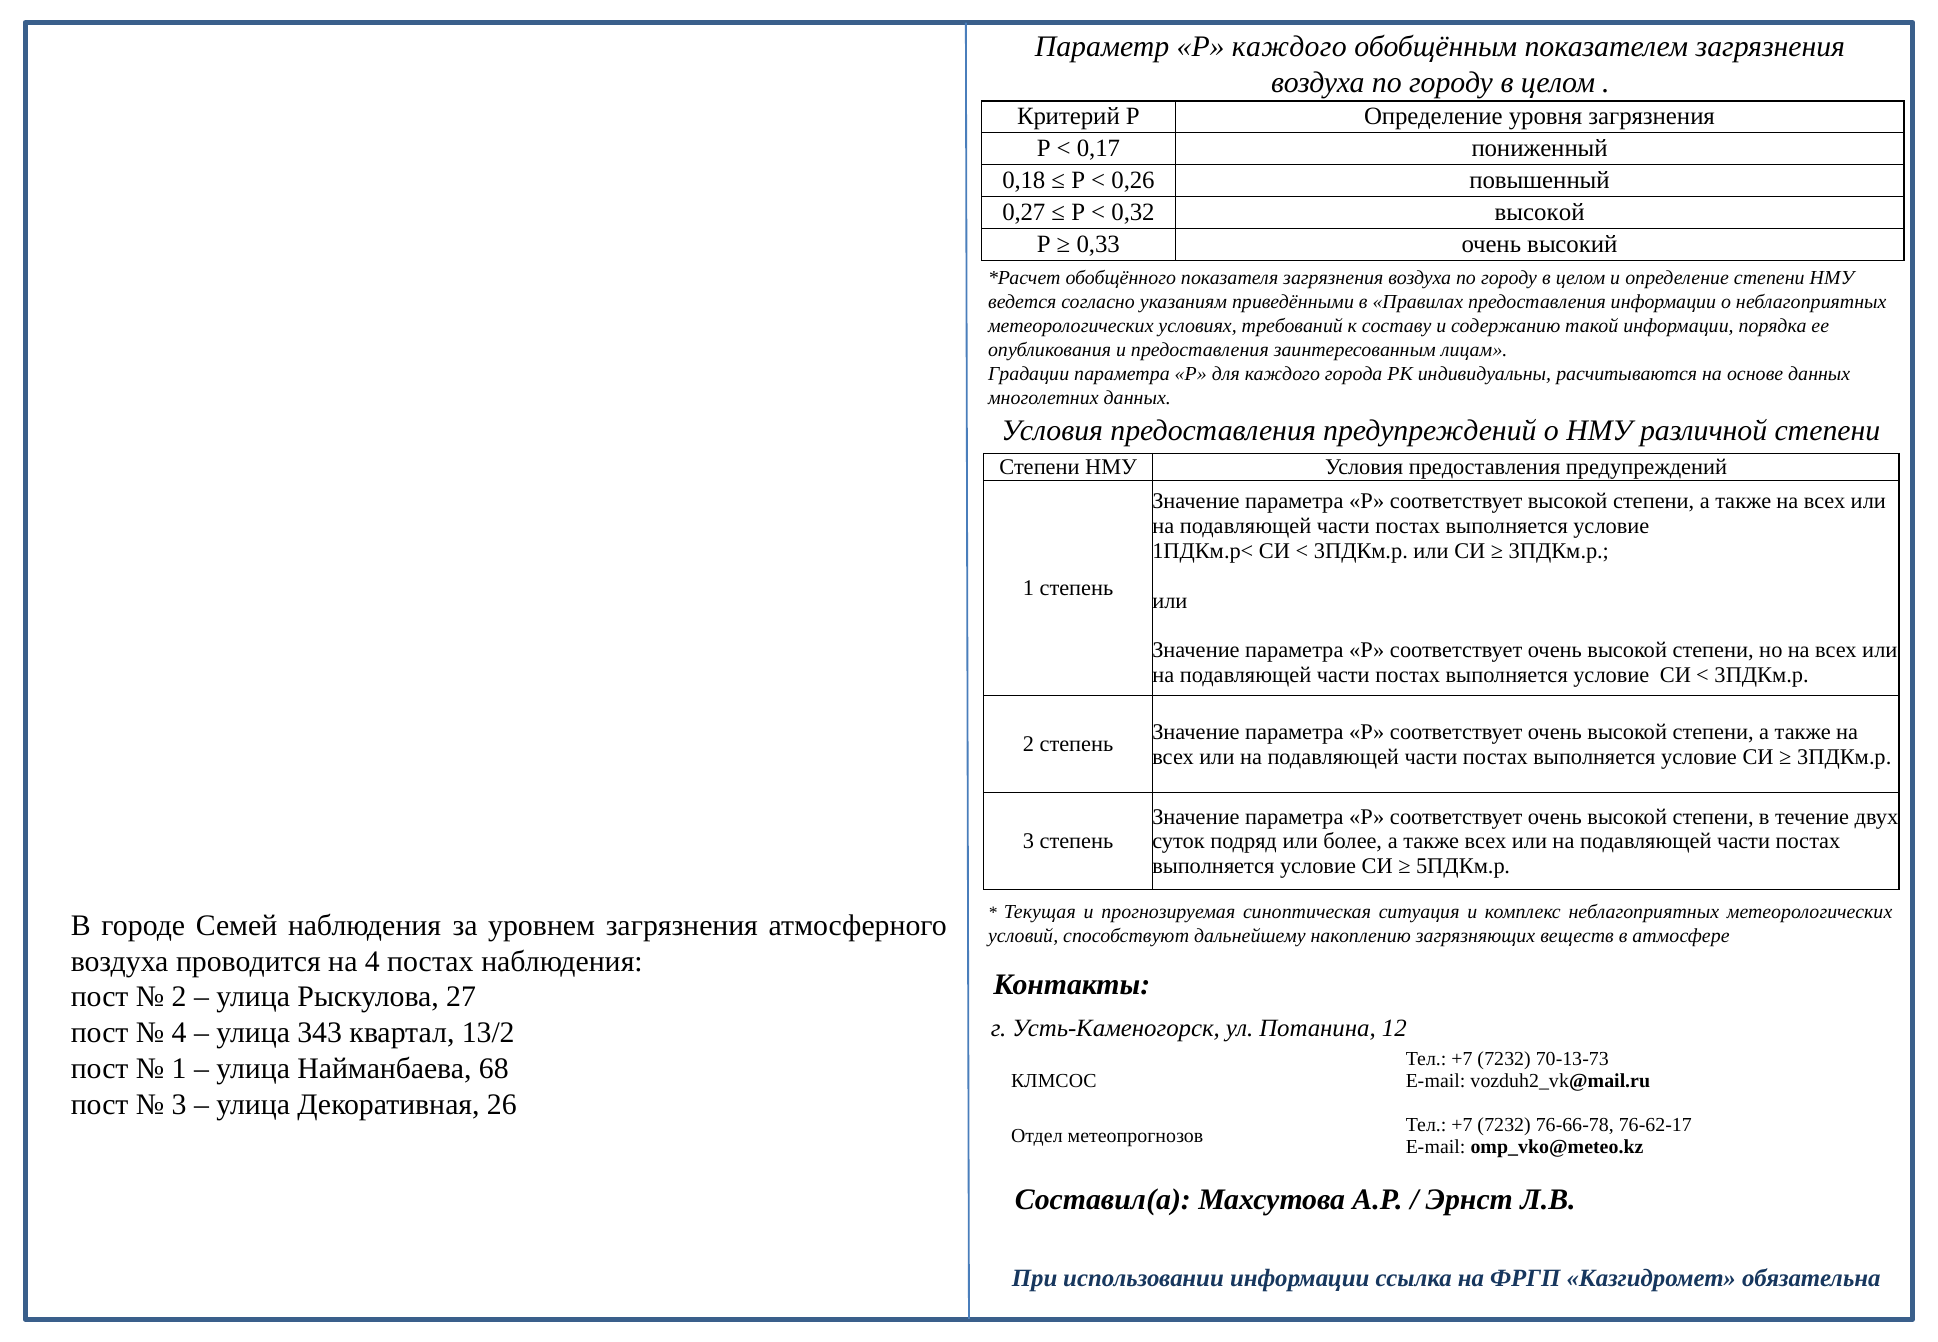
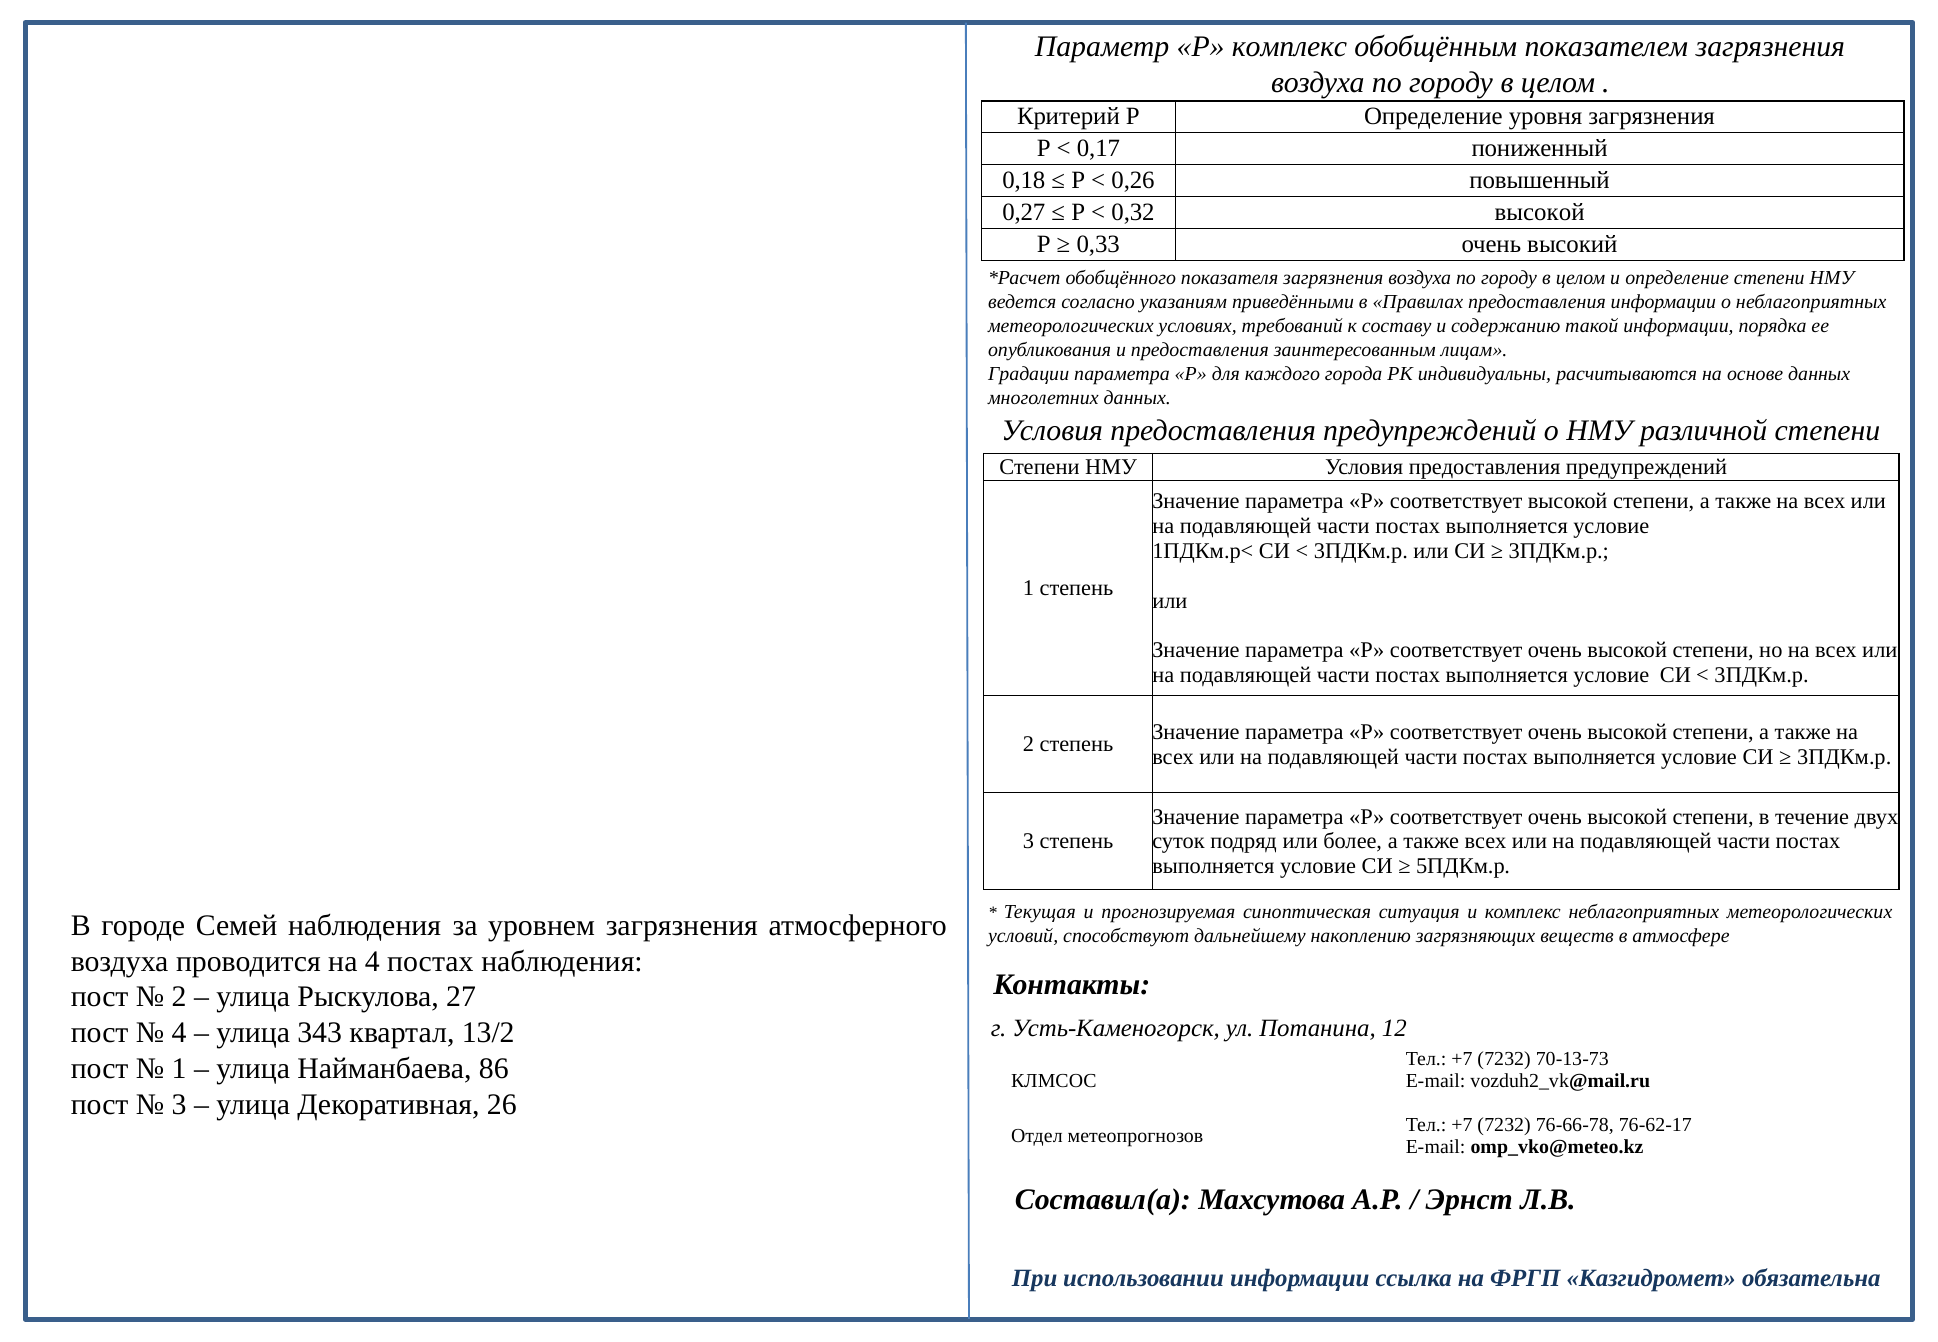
Р каждого: каждого -> комплекс (1290, 47)
68: 68 -> 86 (494, 1068)
